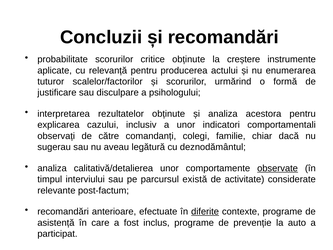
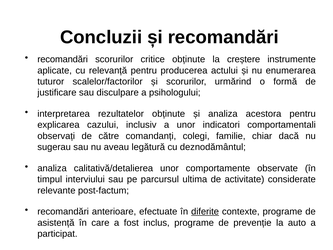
probabilitate: probabilitate -> recomandări (63, 59)
observate underline: present -> none (278, 168)
există: există -> ultima (195, 179)
